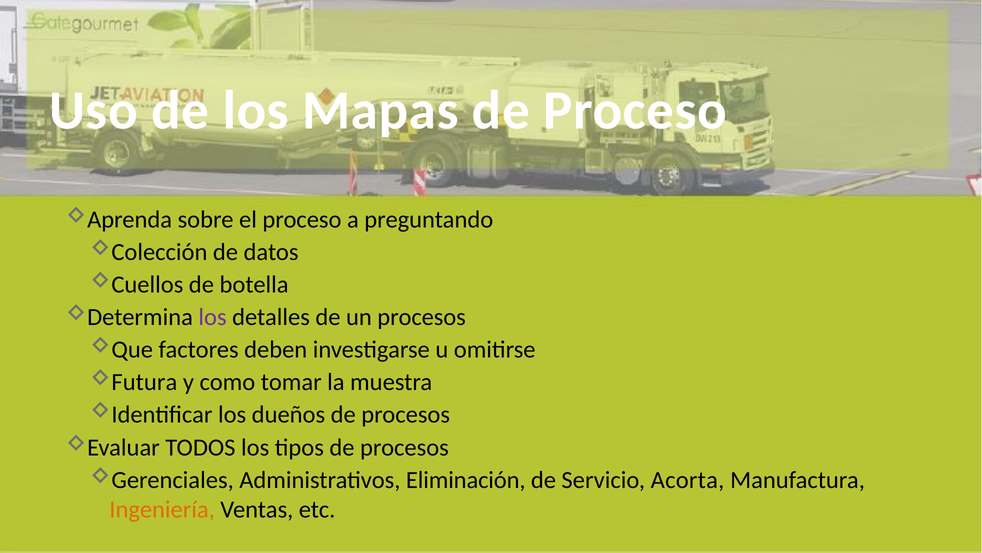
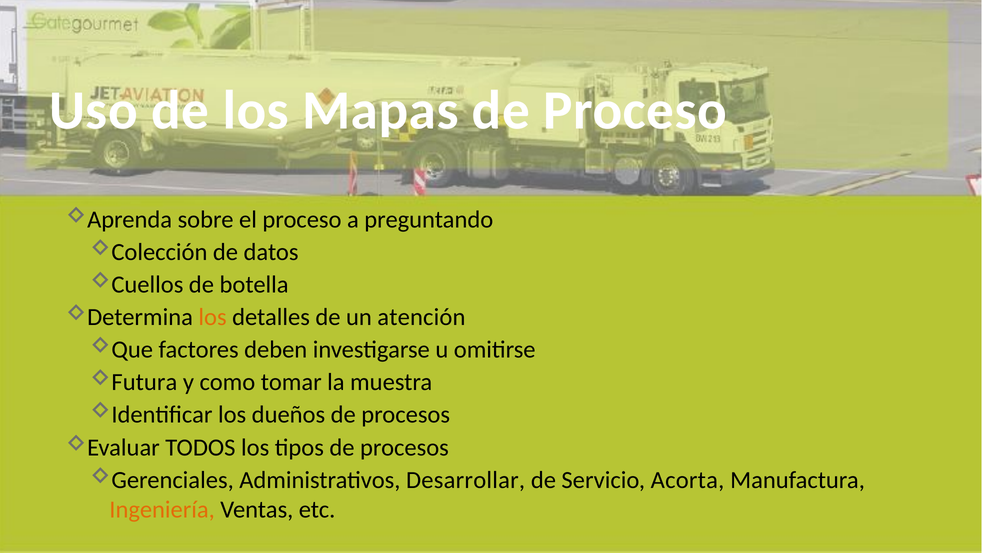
los colour: purple -> orange (213, 317)
un procesos: procesos -> atención (421, 317)
Eliminación: Eliminación -> Desarrollar (466, 479)
